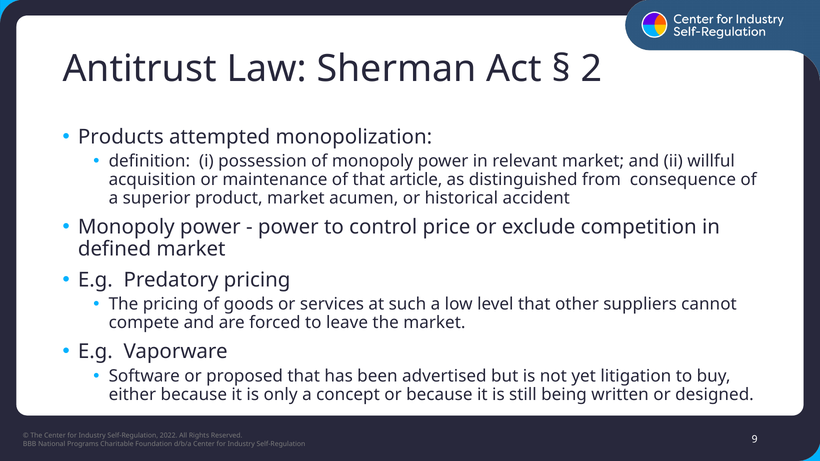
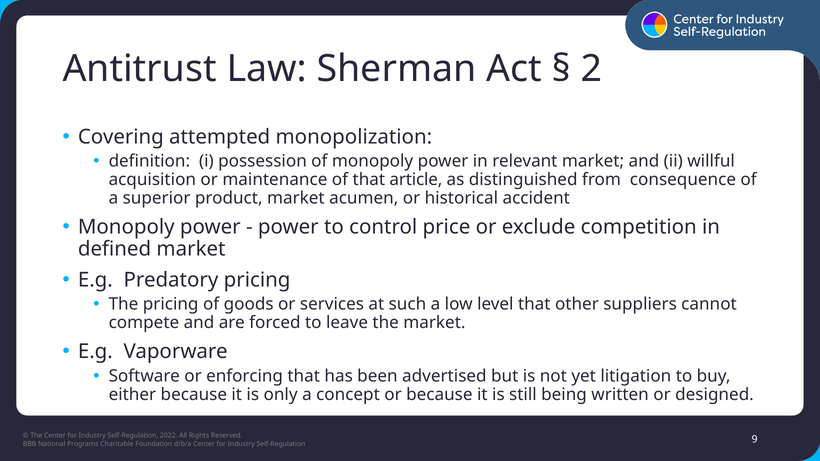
Products: Products -> Covering (121, 137)
proposed: proposed -> enforcing (245, 376)
